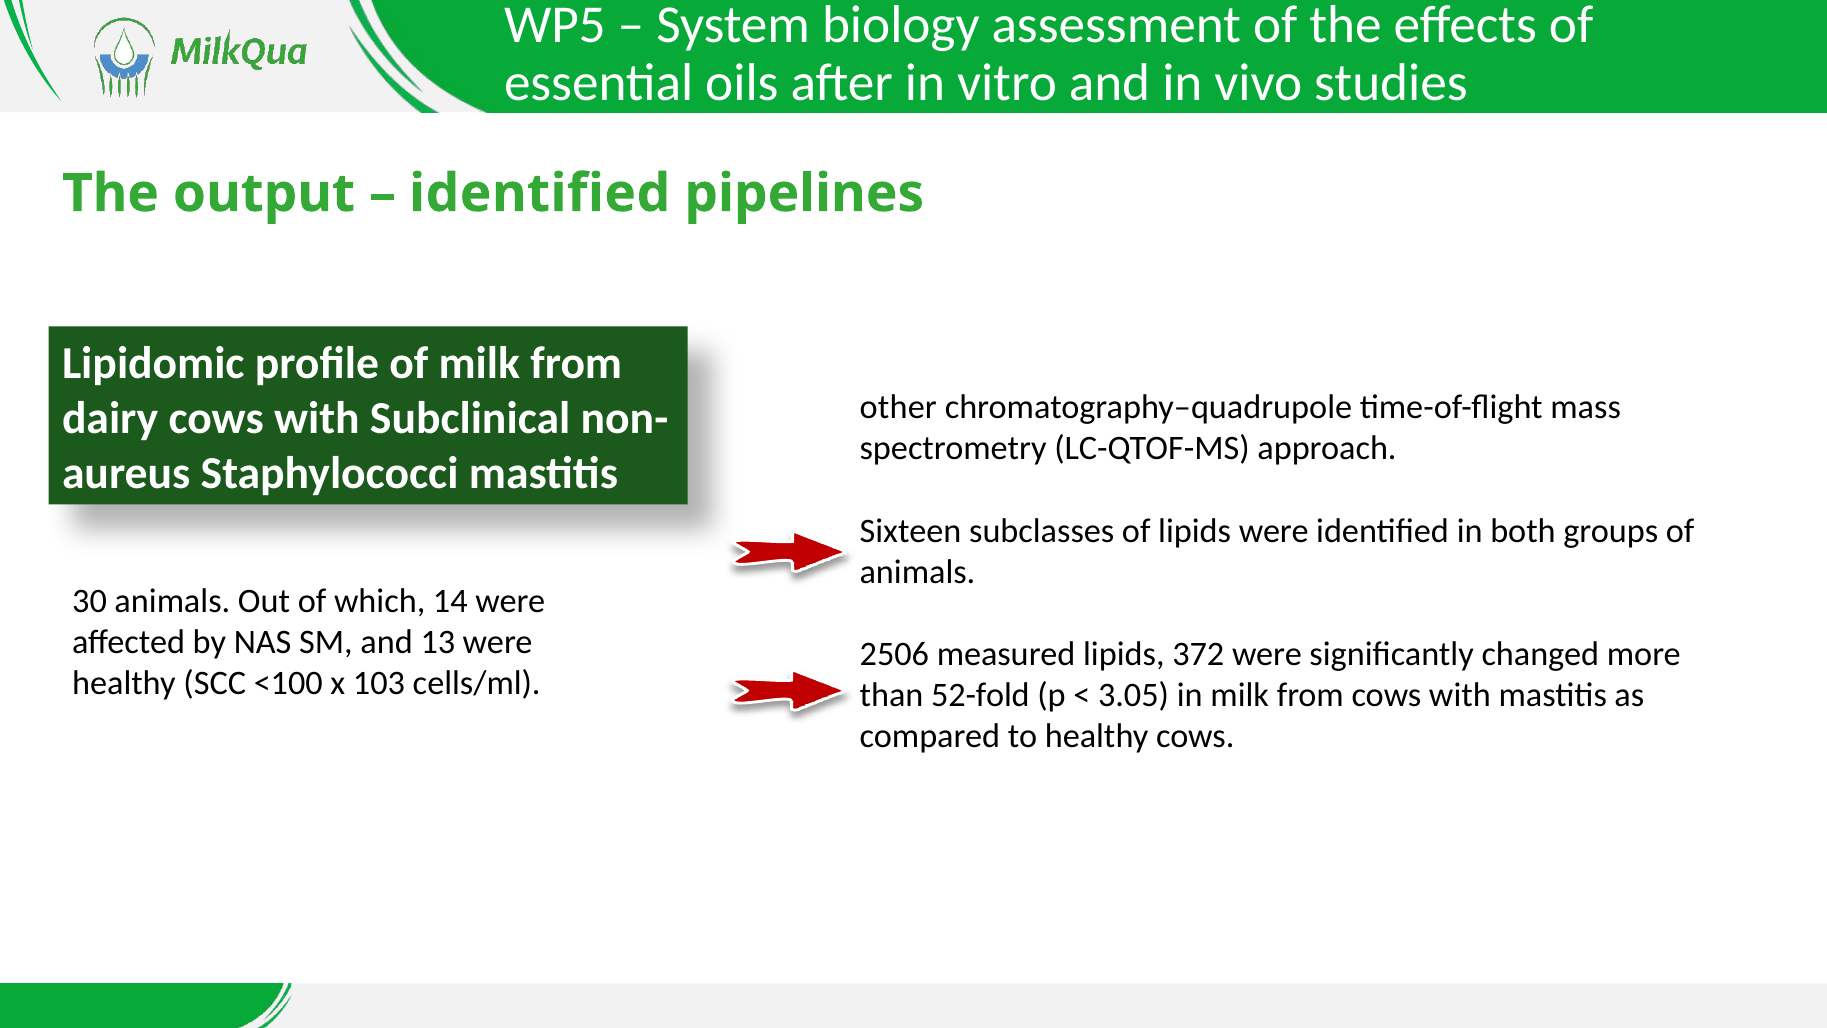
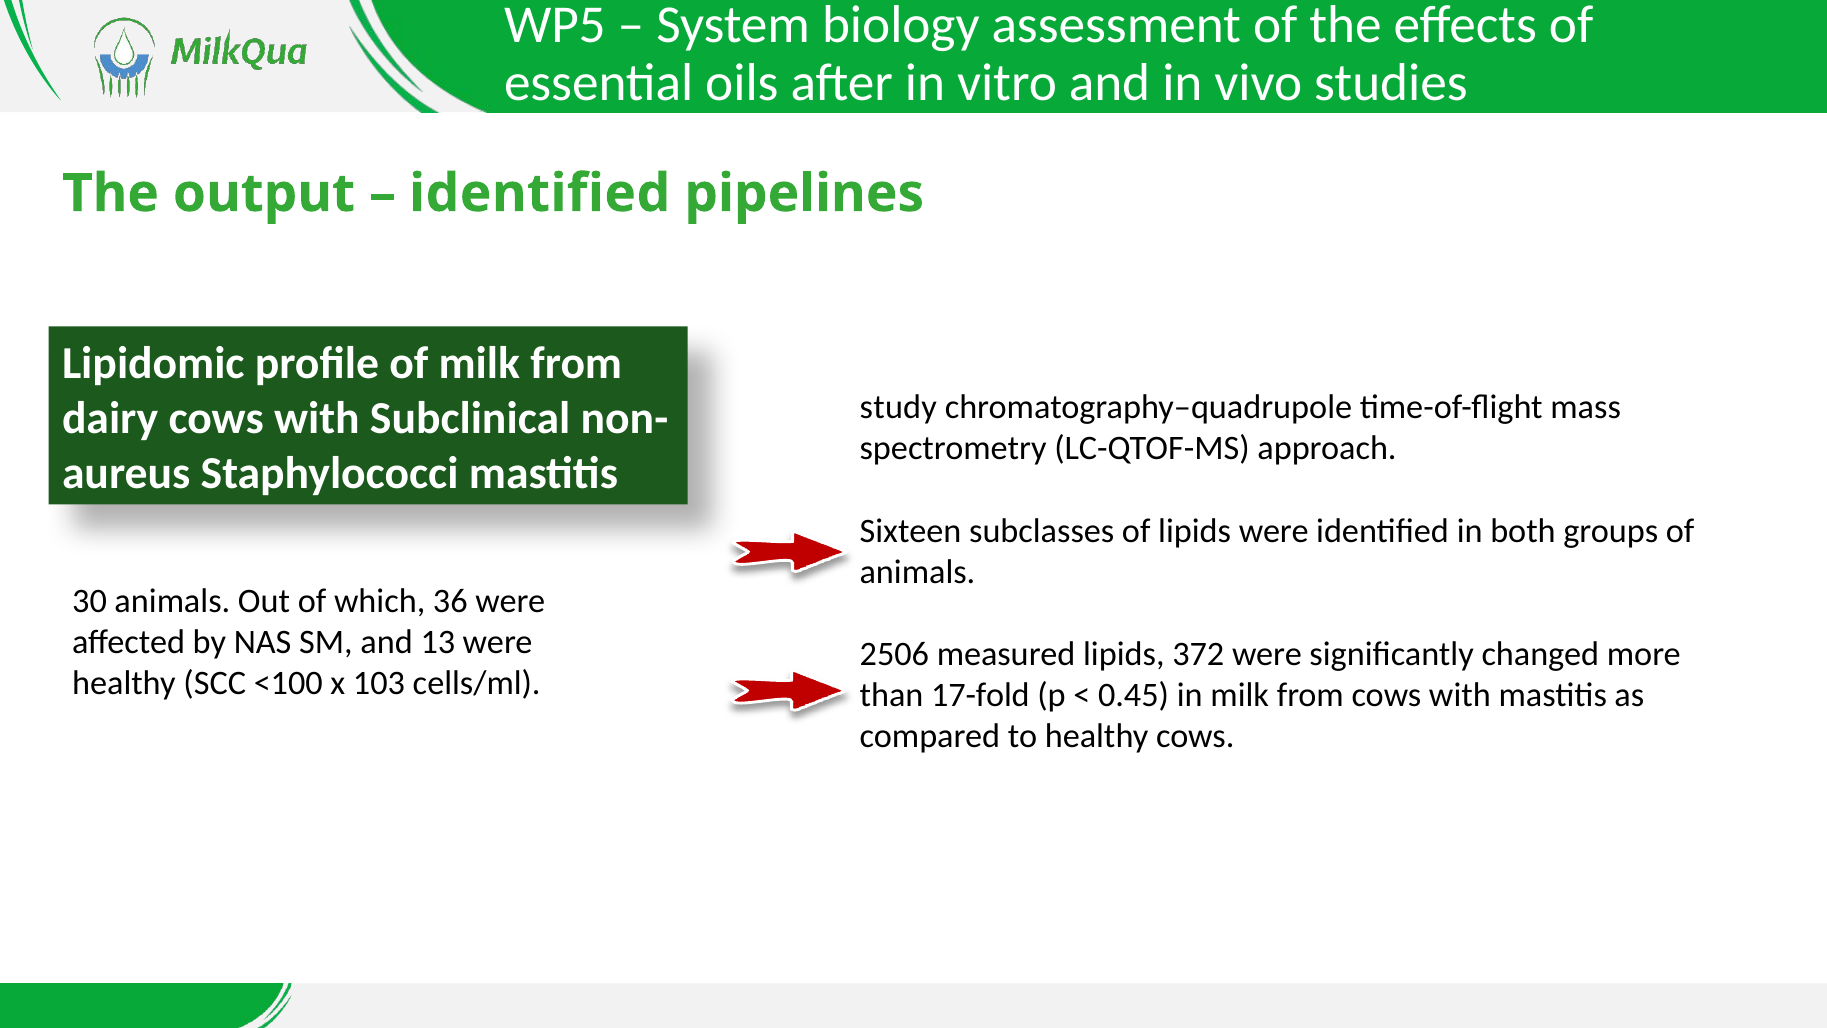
other: other -> study (898, 407)
14: 14 -> 36 (450, 601)
52-fold: 52-fold -> 17-fold (980, 695)
3.05: 3.05 -> 0.45 (1134, 695)
